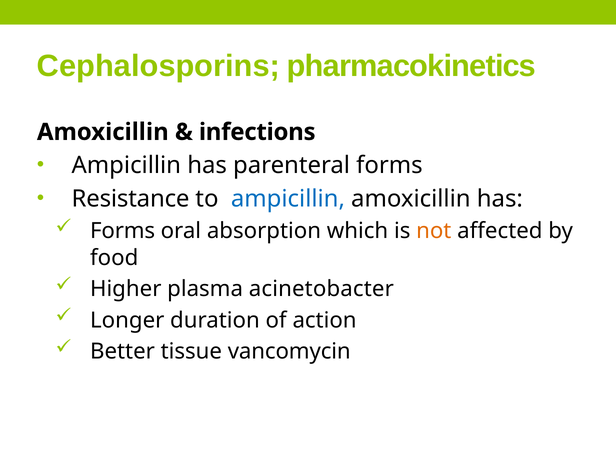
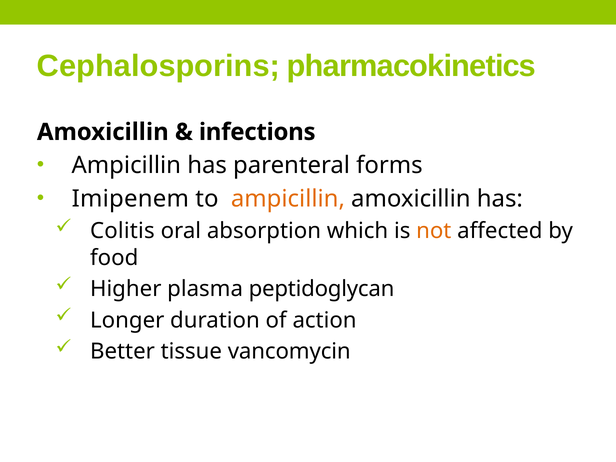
Resistance: Resistance -> Imipenem (130, 199)
ampicillin colour: blue -> orange (288, 199)
Forms: Forms -> Colitis (122, 231)
acinetobacter: acinetobacter -> peptidoglycan (322, 289)
